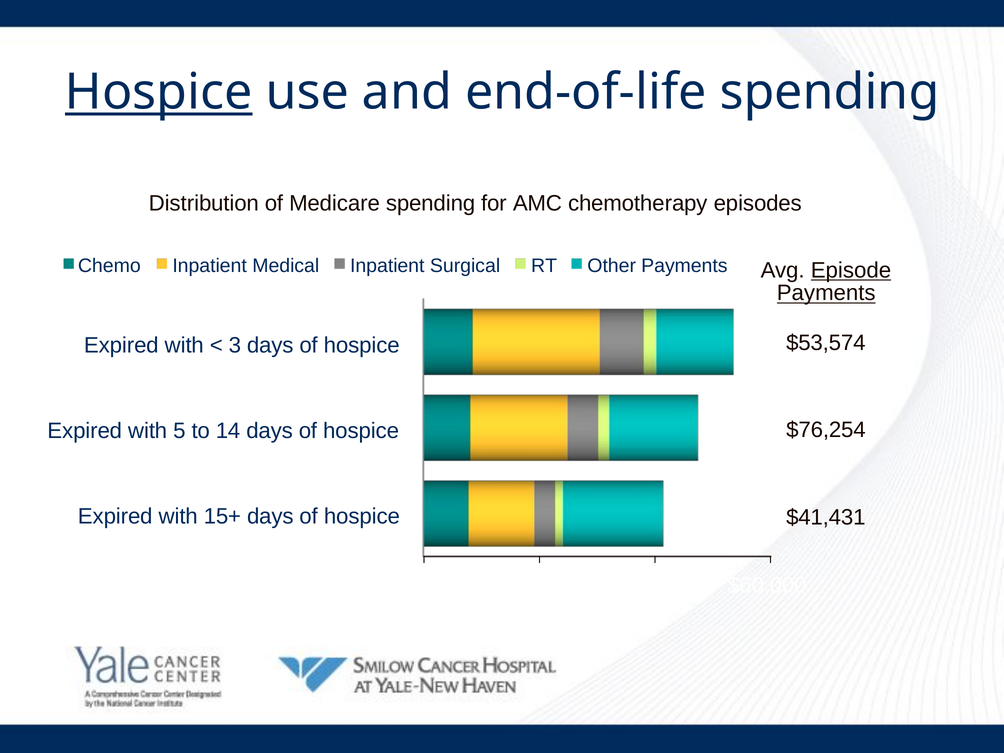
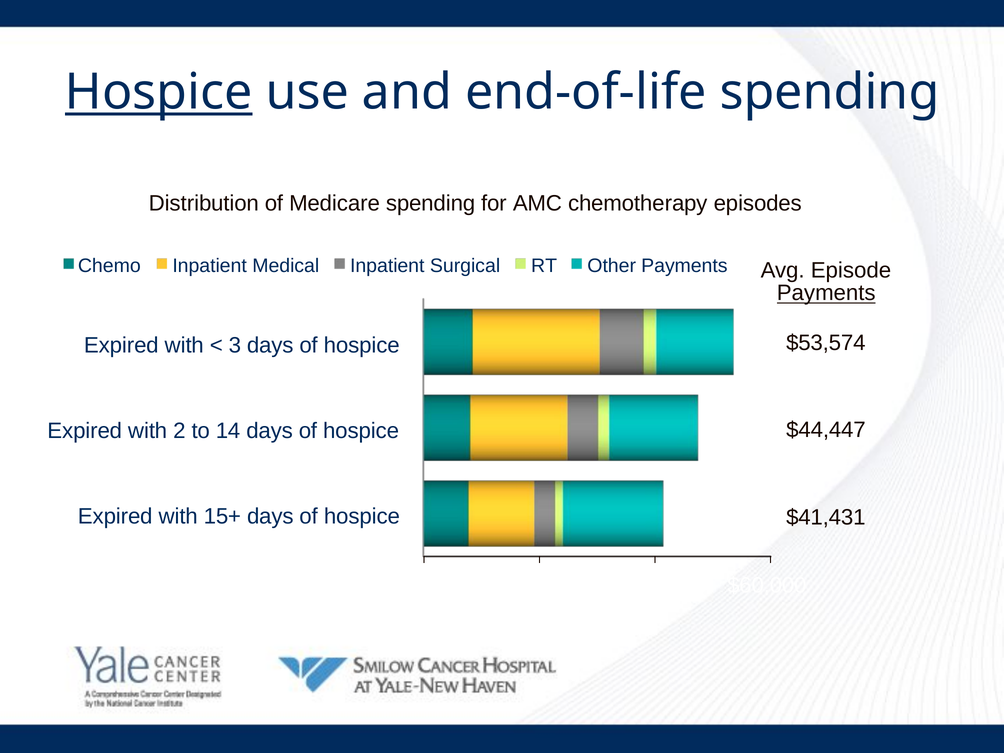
Episode underline: present -> none (851, 270)
$76,254: $76,254 -> $44,447 (826, 430)
5: 5 -> 2 (179, 431)
